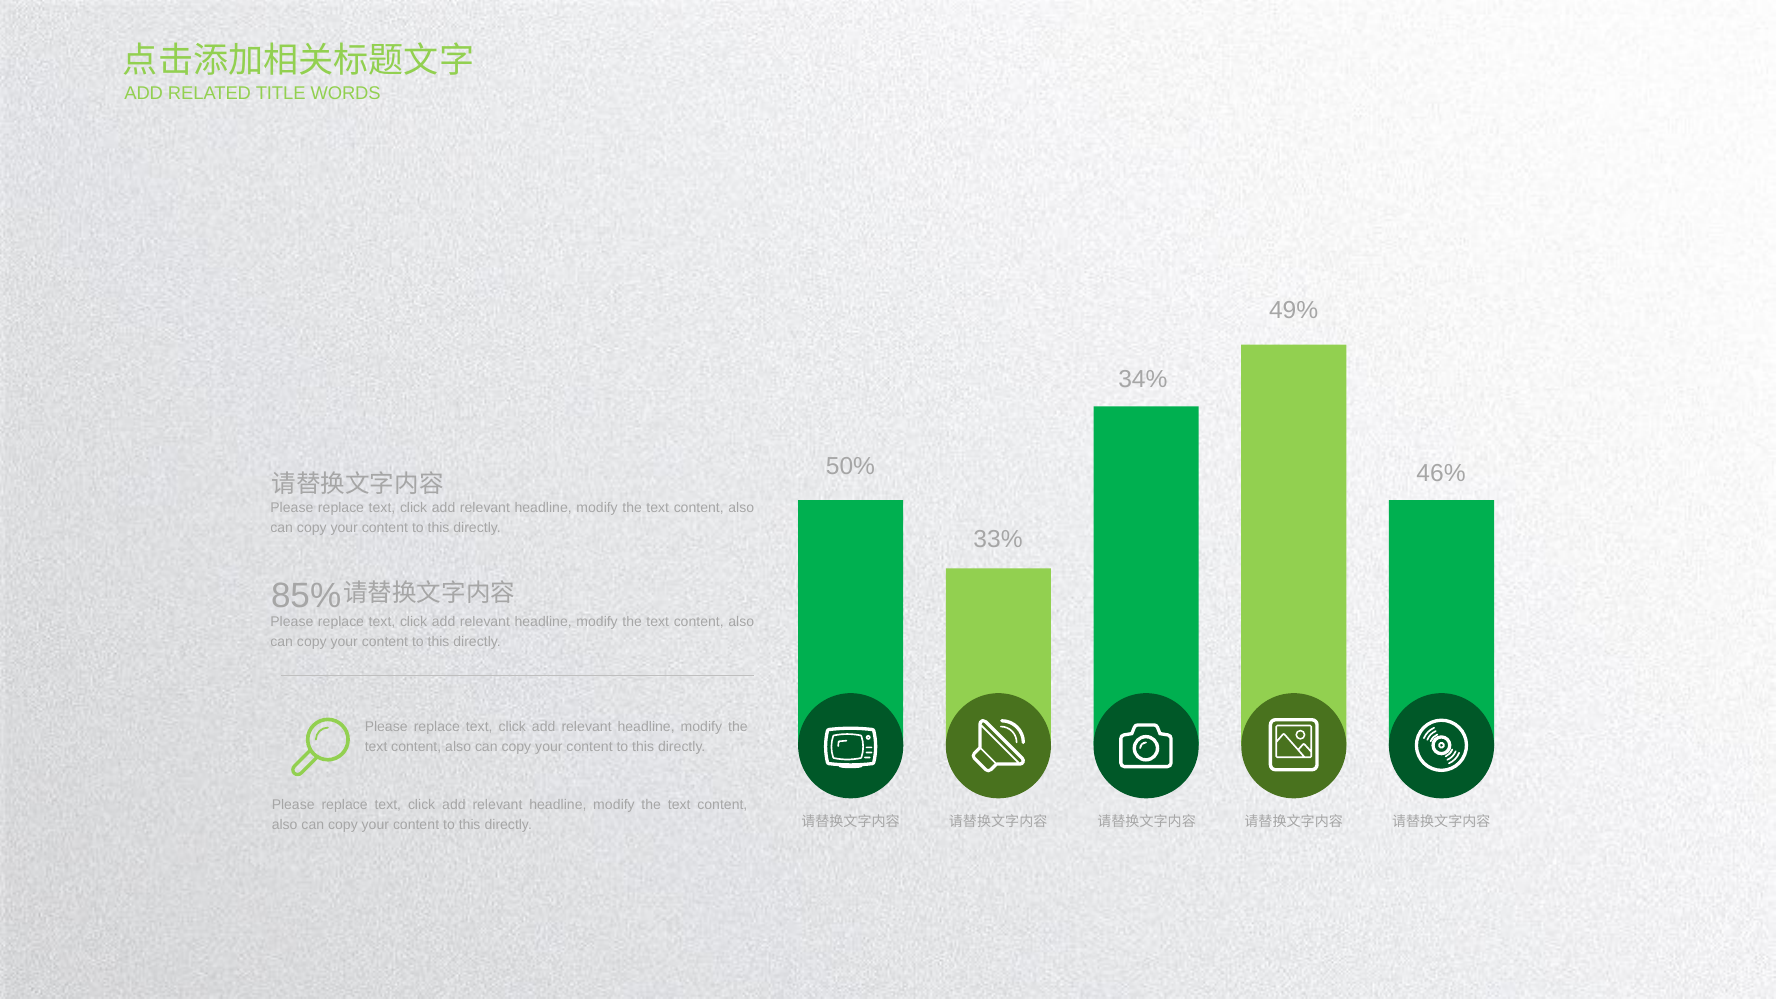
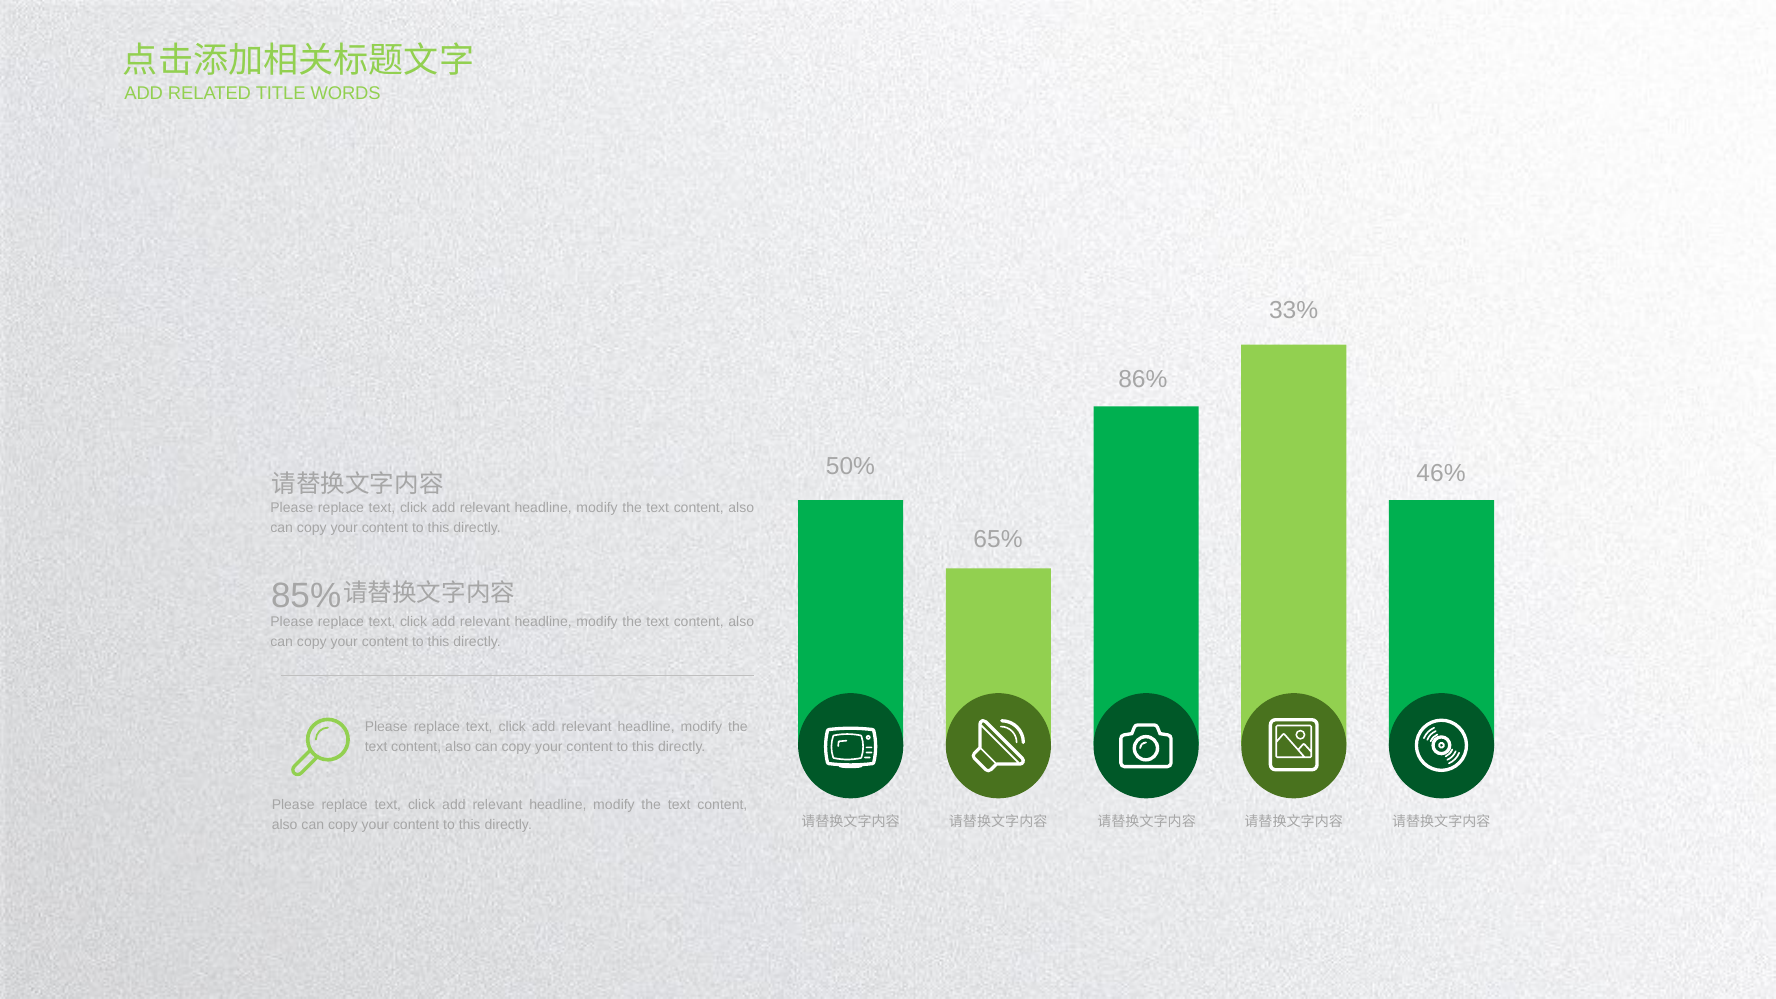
49%: 49% -> 33% (1294, 310)
34%: 34% -> 86% (1143, 380)
33%: 33% -> 65% (998, 540)
